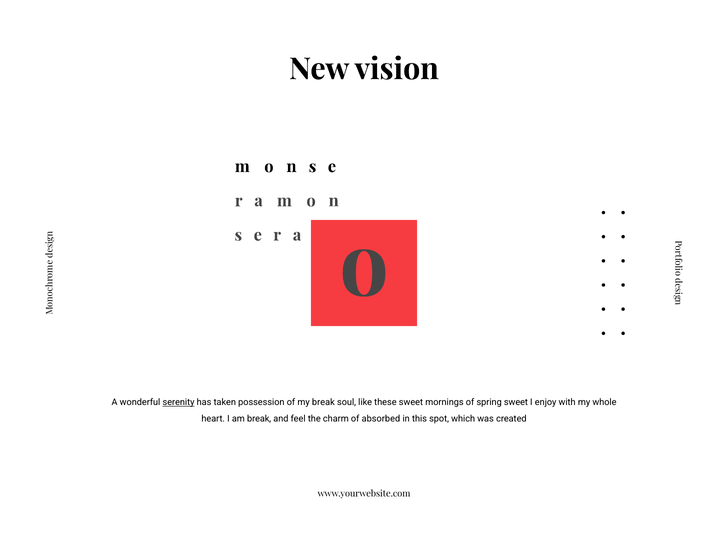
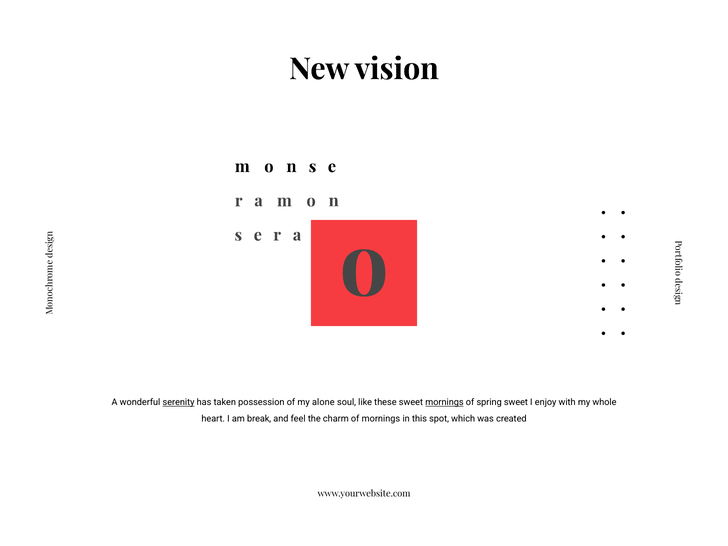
my break: break -> alone (323, 402)
mornings underline: none -> present (444, 402)
of absorbed: absorbed -> mornings (381, 419)
